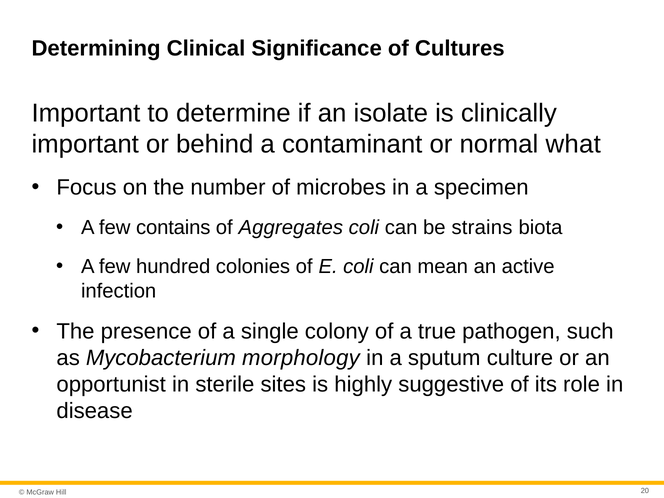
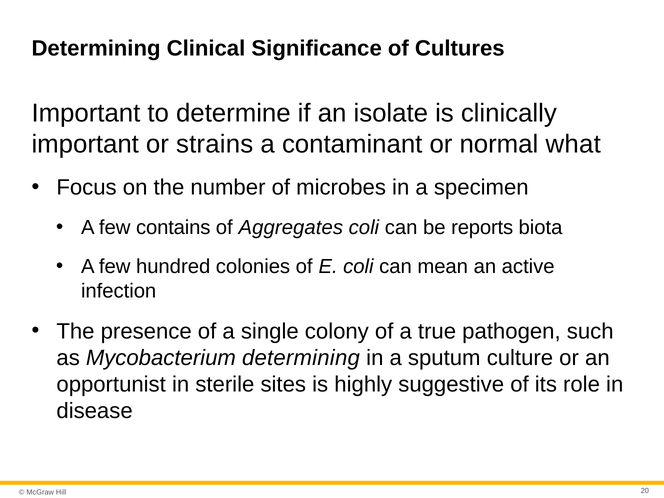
behind: behind -> strains (215, 144)
strains: strains -> reports (482, 228)
Mycobacterium morphology: morphology -> determining (301, 358)
